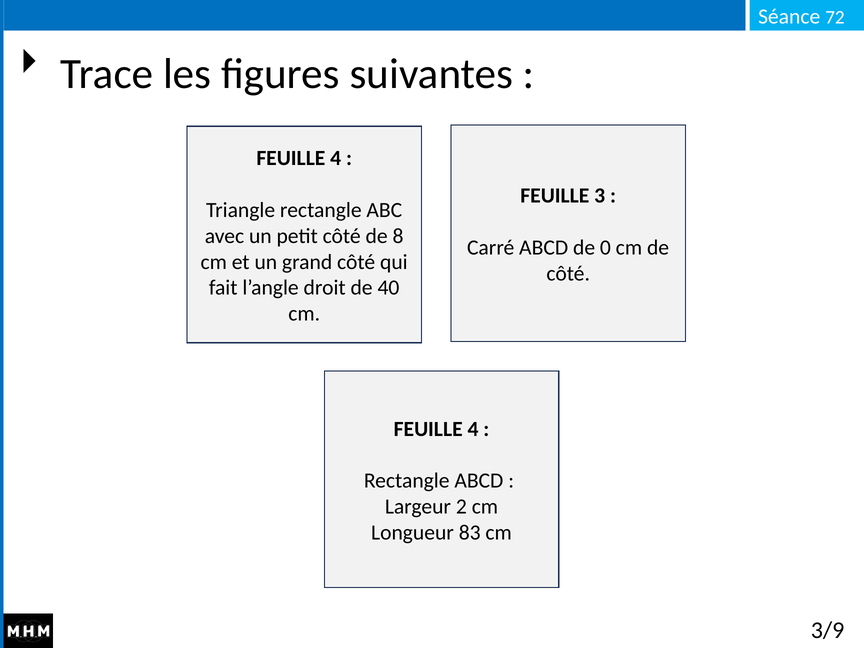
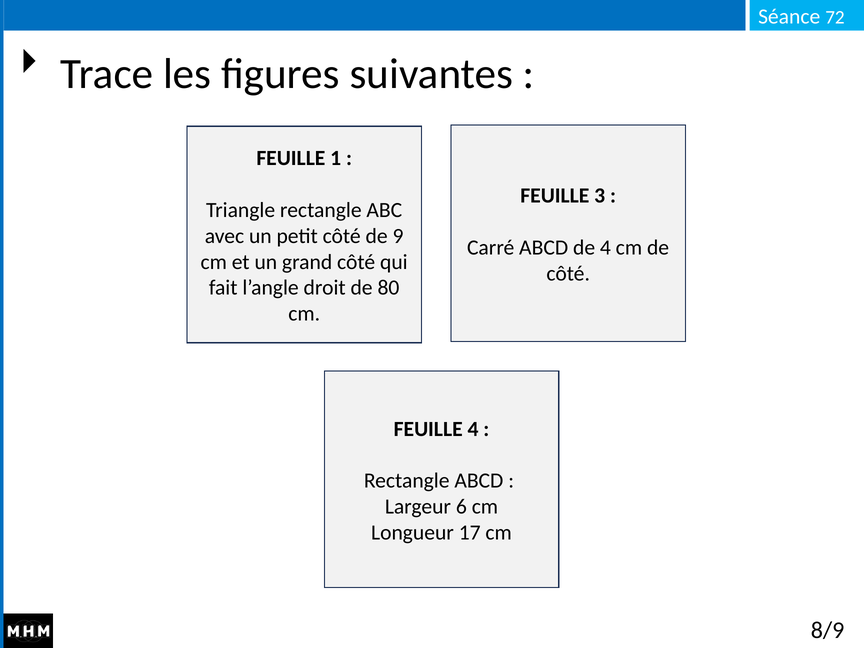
4: 4 -> 1 (336, 158)
8: 8 -> 9 (398, 236)
de 0: 0 -> 4 (605, 248)
40: 40 -> 80 (388, 288)
2: 2 -> 6 (461, 507)
83: 83 -> 17 (470, 533)
3/9: 3/9 -> 8/9 (828, 630)
